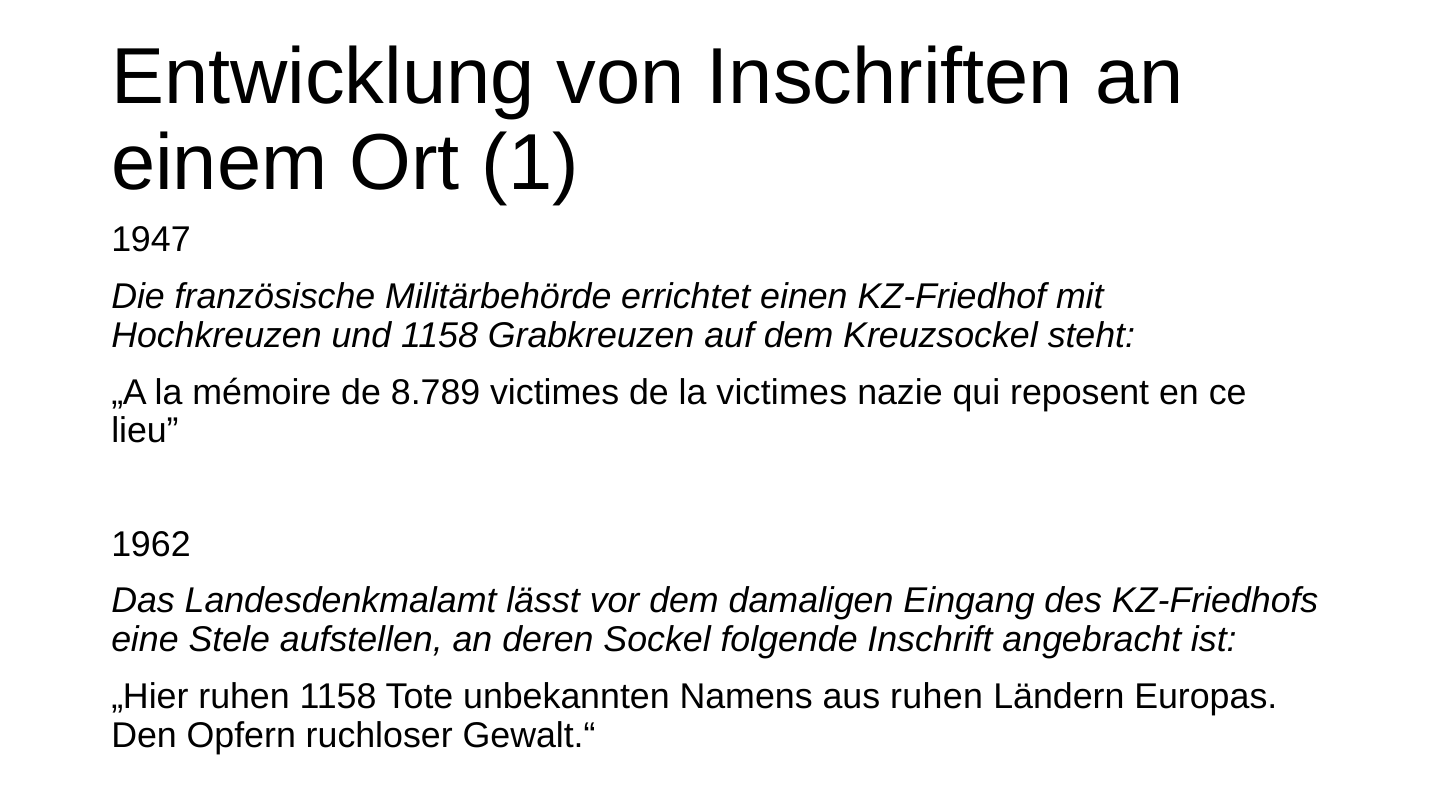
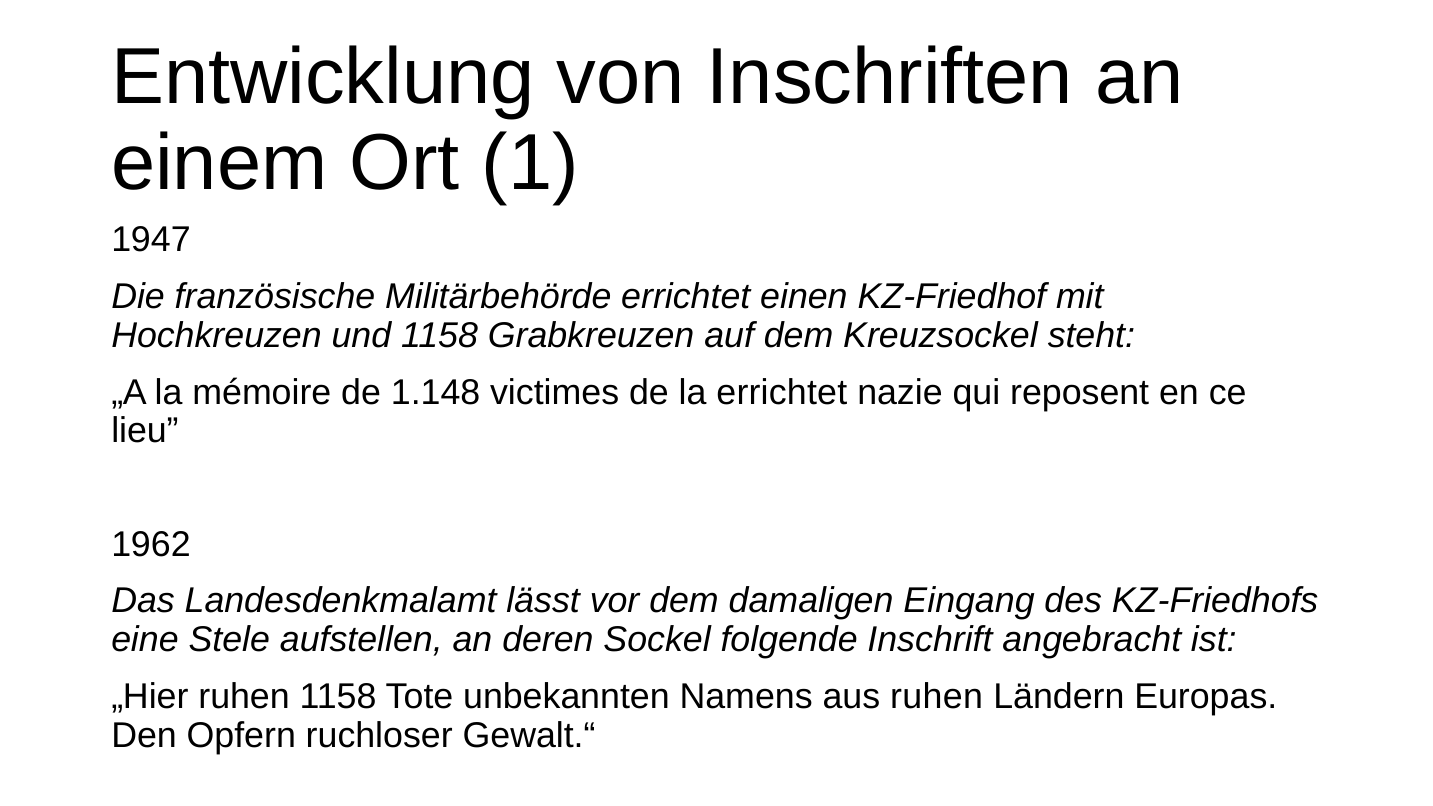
8.789: 8.789 -> 1.148 (436, 392)
la victimes: victimes -> errichtet (782, 392)
